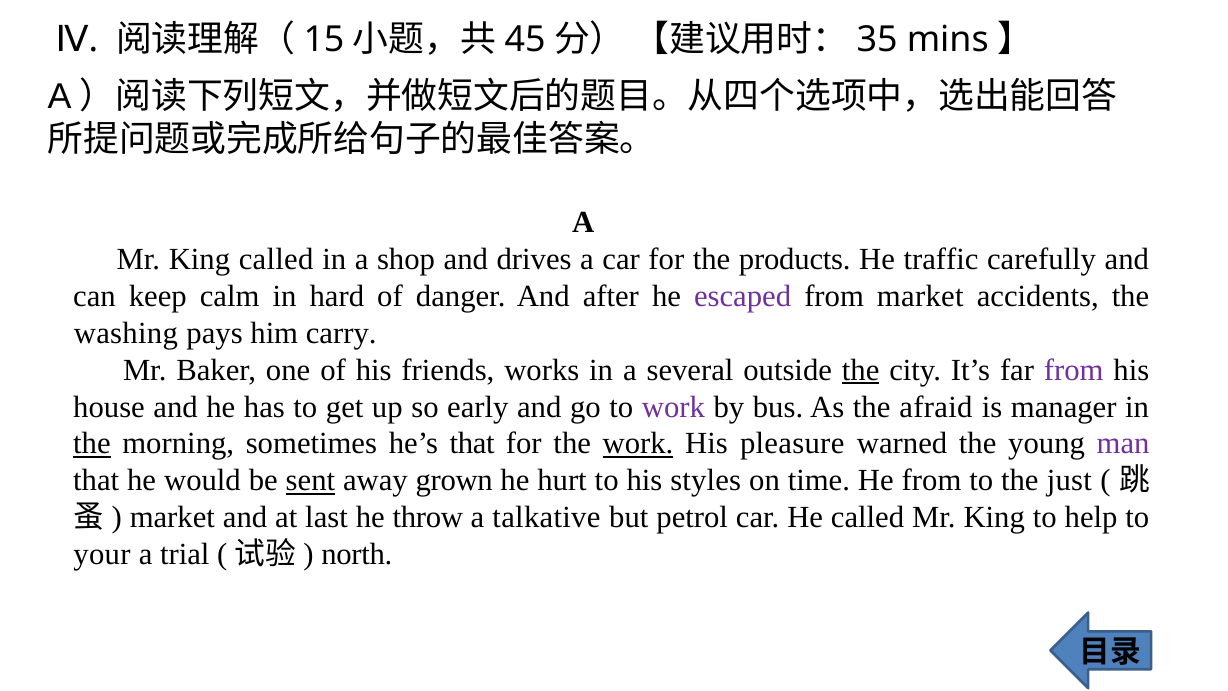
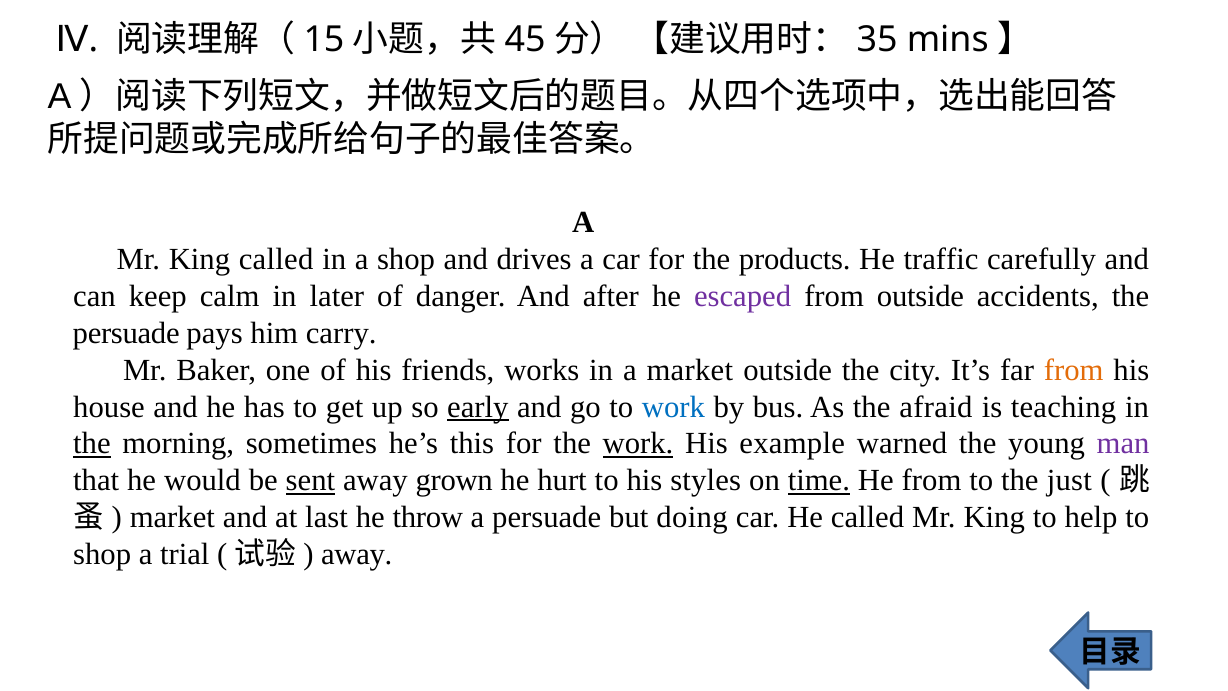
hard: hard -> later (337, 296)
from market: market -> outside (921, 296)
washing: washing -> persuade (126, 333)
a several: several -> market (690, 370)
the underline: present -> none (861, 370)
from colour: purple -> orange (1074, 370)
early underline: none -> present (478, 407)
work colour: purple -> blue (673, 407)
manager: manager -> teaching (1064, 407)
he’s that: that -> this (472, 444)
pleasure: pleasure -> example (792, 444)
time underline: none -> present (819, 480)
a talkative: talkative -> persuade (547, 517)
petrol: petrol -> doing (692, 517)
your: your -> shop (102, 554)
north: north -> away (357, 554)
